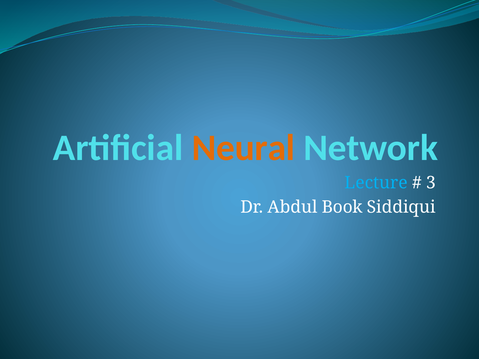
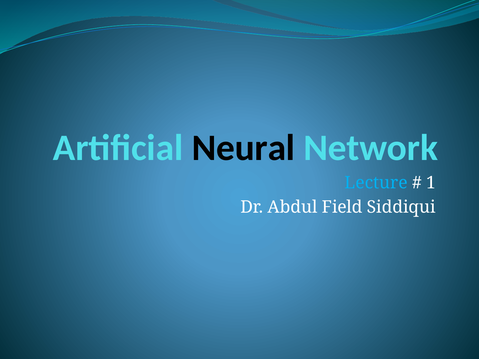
Neural colour: orange -> black (243, 148)
3: 3 -> 1 (431, 183)
Book: Book -> Field (342, 207)
